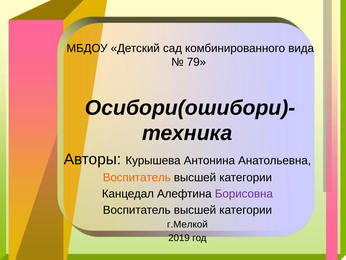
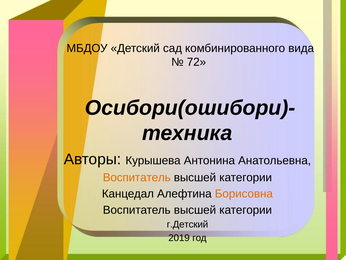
79: 79 -> 72 (196, 62)
Борисовна colour: purple -> orange (244, 193)
г.Мелкой: г.Мелкой -> г.Детский (187, 224)
